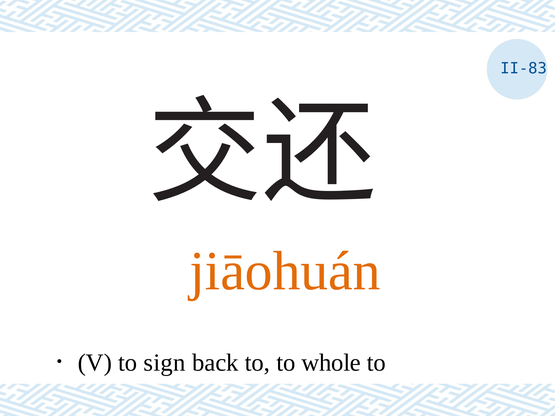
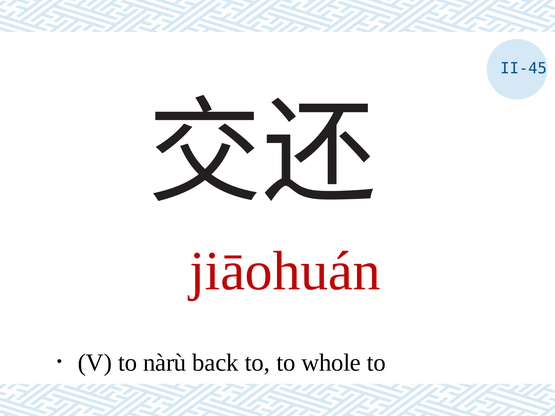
II-83: II-83 -> II-45 (524, 69)
jiāohuán colour: orange -> red (285, 271)
sign: sign -> nàrù (165, 363)
